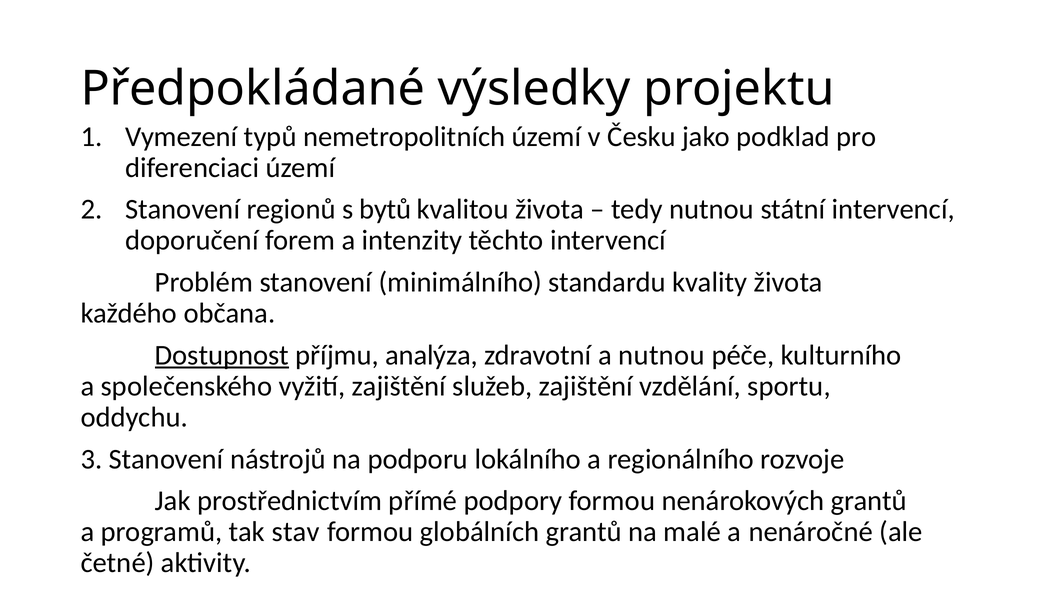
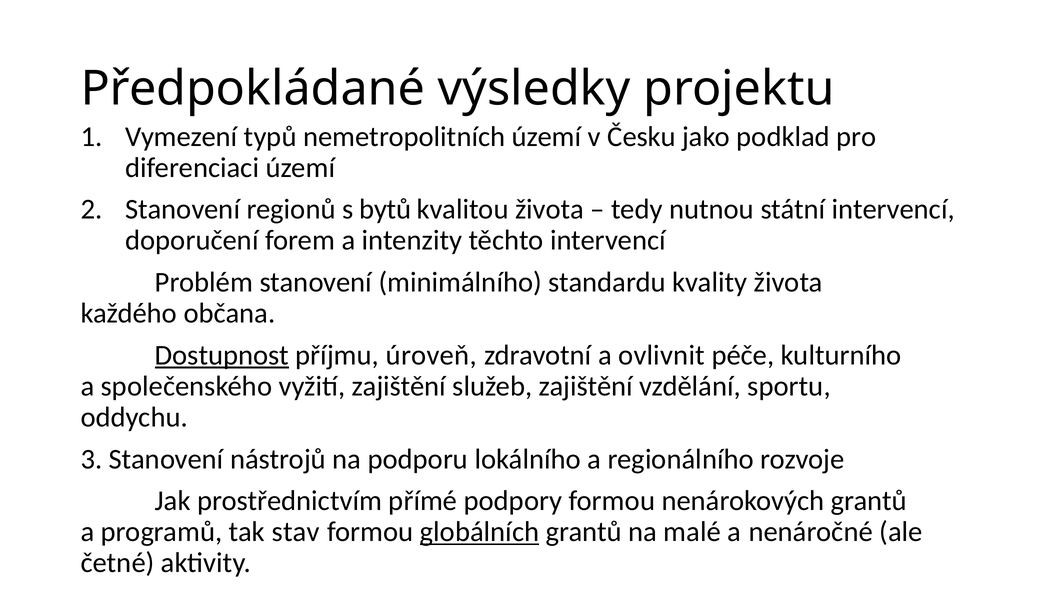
analýza: analýza -> úroveň (431, 355)
a nutnou: nutnou -> ovlivnit (662, 355)
globálních underline: none -> present (480, 532)
